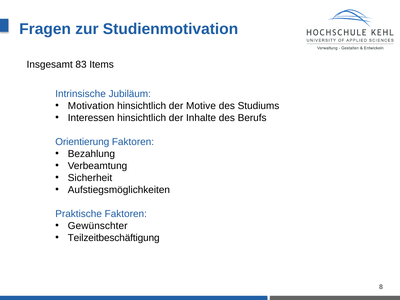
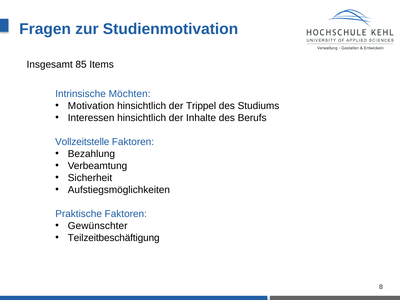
83: 83 -> 85 (81, 65)
Jubiläum: Jubiläum -> Möchten (130, 94)
Motive: Motive -> Trippel (201, 106)
Orientierung: Orientierung -> Vollzeitstelle (82, 142)
